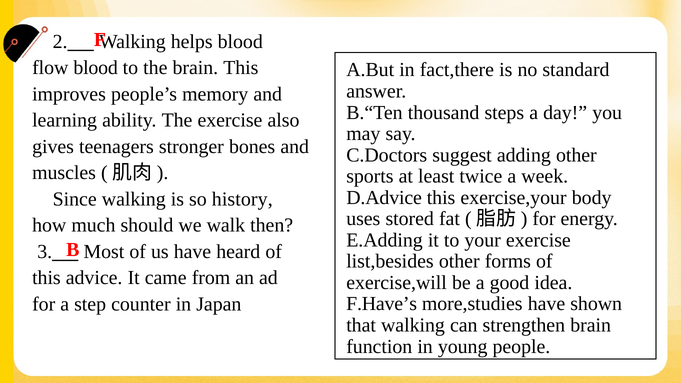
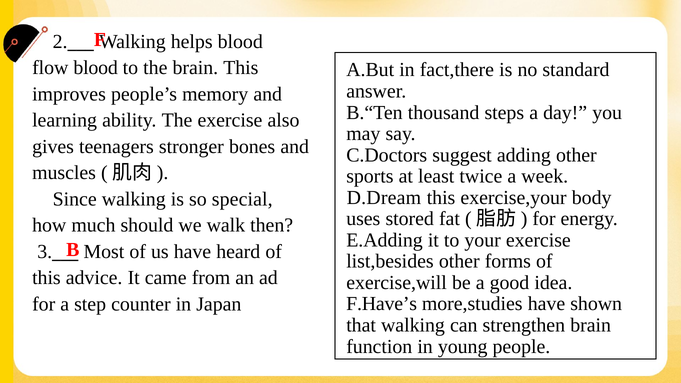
D.Advice: D.Advice -> D.Dream (384, 198)
history: history -> special (242, 199)
